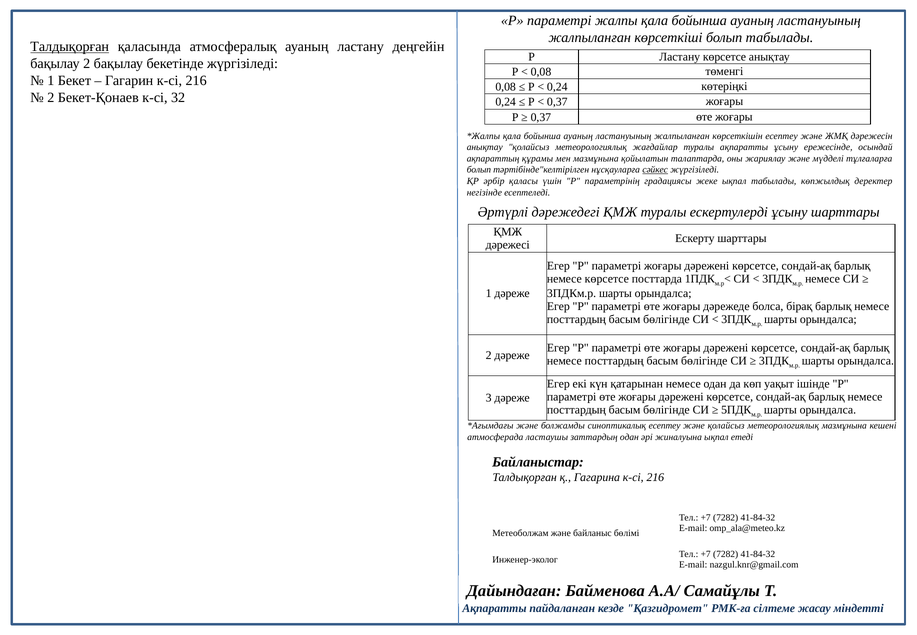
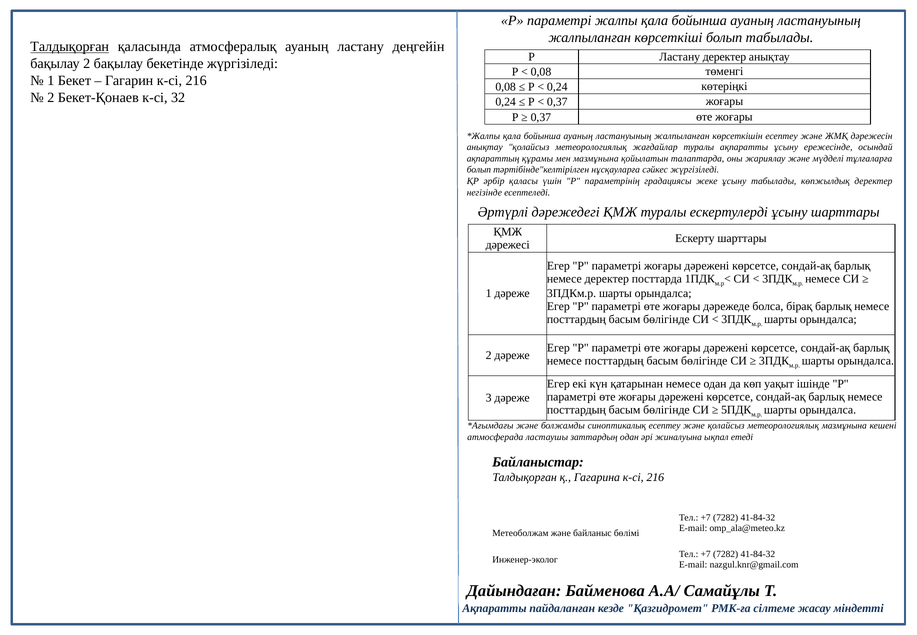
Ластану көрсетсе: көрсетсе -> деректер (725, 57)
сәйкес underline: present -> none (655, 170)
жеке ықпал: ықпал -> ұсыну (734, 181)
немесе көрсетсе: көрсетсе -> деректер (607, 279)
